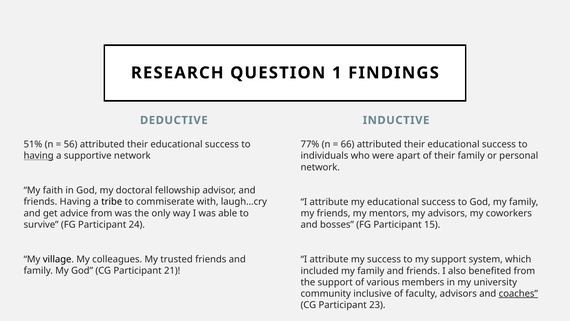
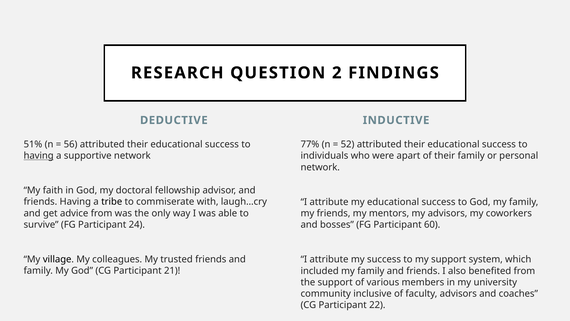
1: 1 -> 2 (337, 73)
66: 66 -> 52 (348, 144)
15: 15 -> 60 (432, 224)
coaches underline: present -> none (518, 293)
23: 23 -> 22 (377, 305)
